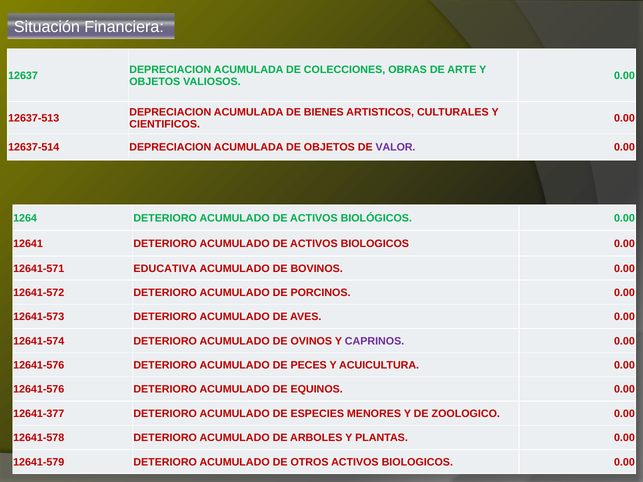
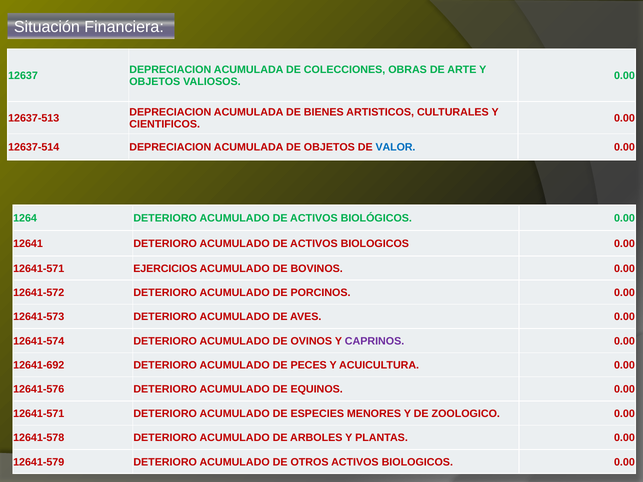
VALOR colour: purple -> blue (395, 147)
EDUCATIVA: EDUCATIVA -> EJERCICIOS (165, 269)
12641-576: 12641-576 -> 12641-692 (39, 365)
12641-377: 12641-377 -> 12641-571 (39, 414)
